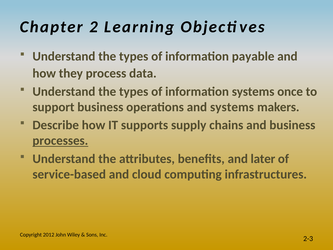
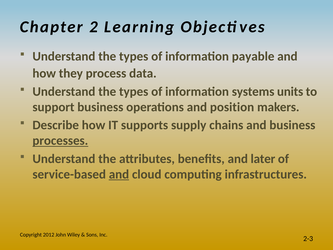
once: once -> units (290, 91)
and systems: systems -> position (232, 107)
and underline: none -> present (119, 174)
